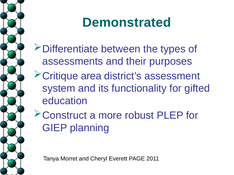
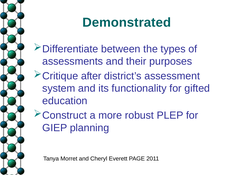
area: area -> after (91, 76)
